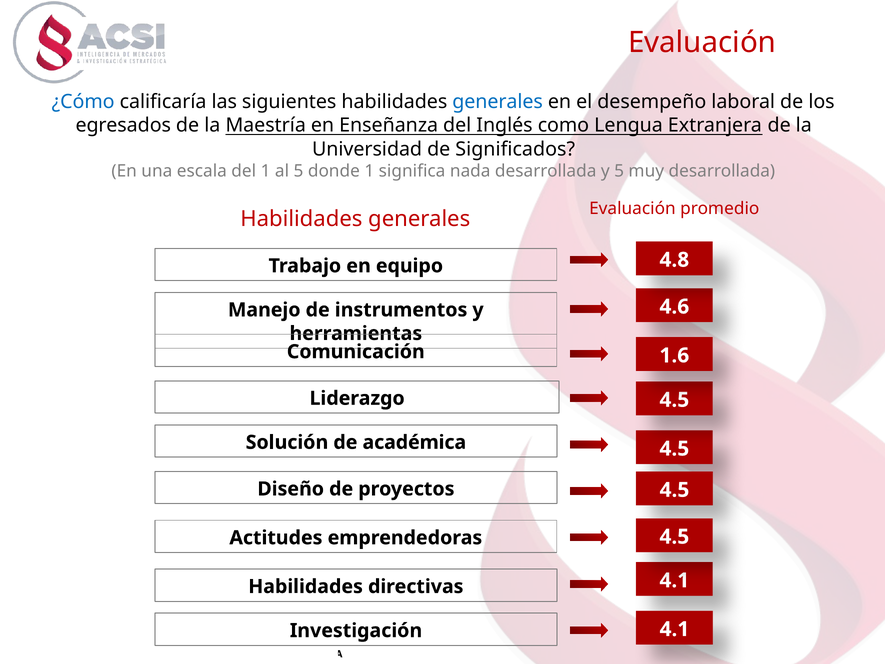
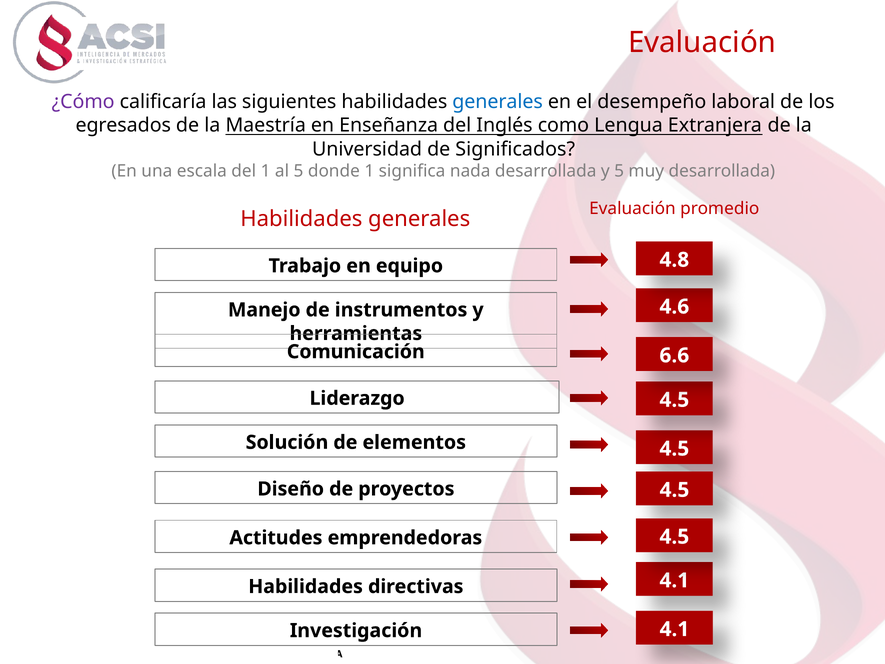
¿Cómo colour: blue -> purple (83, 102)
1.6: 1.6 -> 6.6 (674, 355)
académica: académica -> elementos (414, 442)
